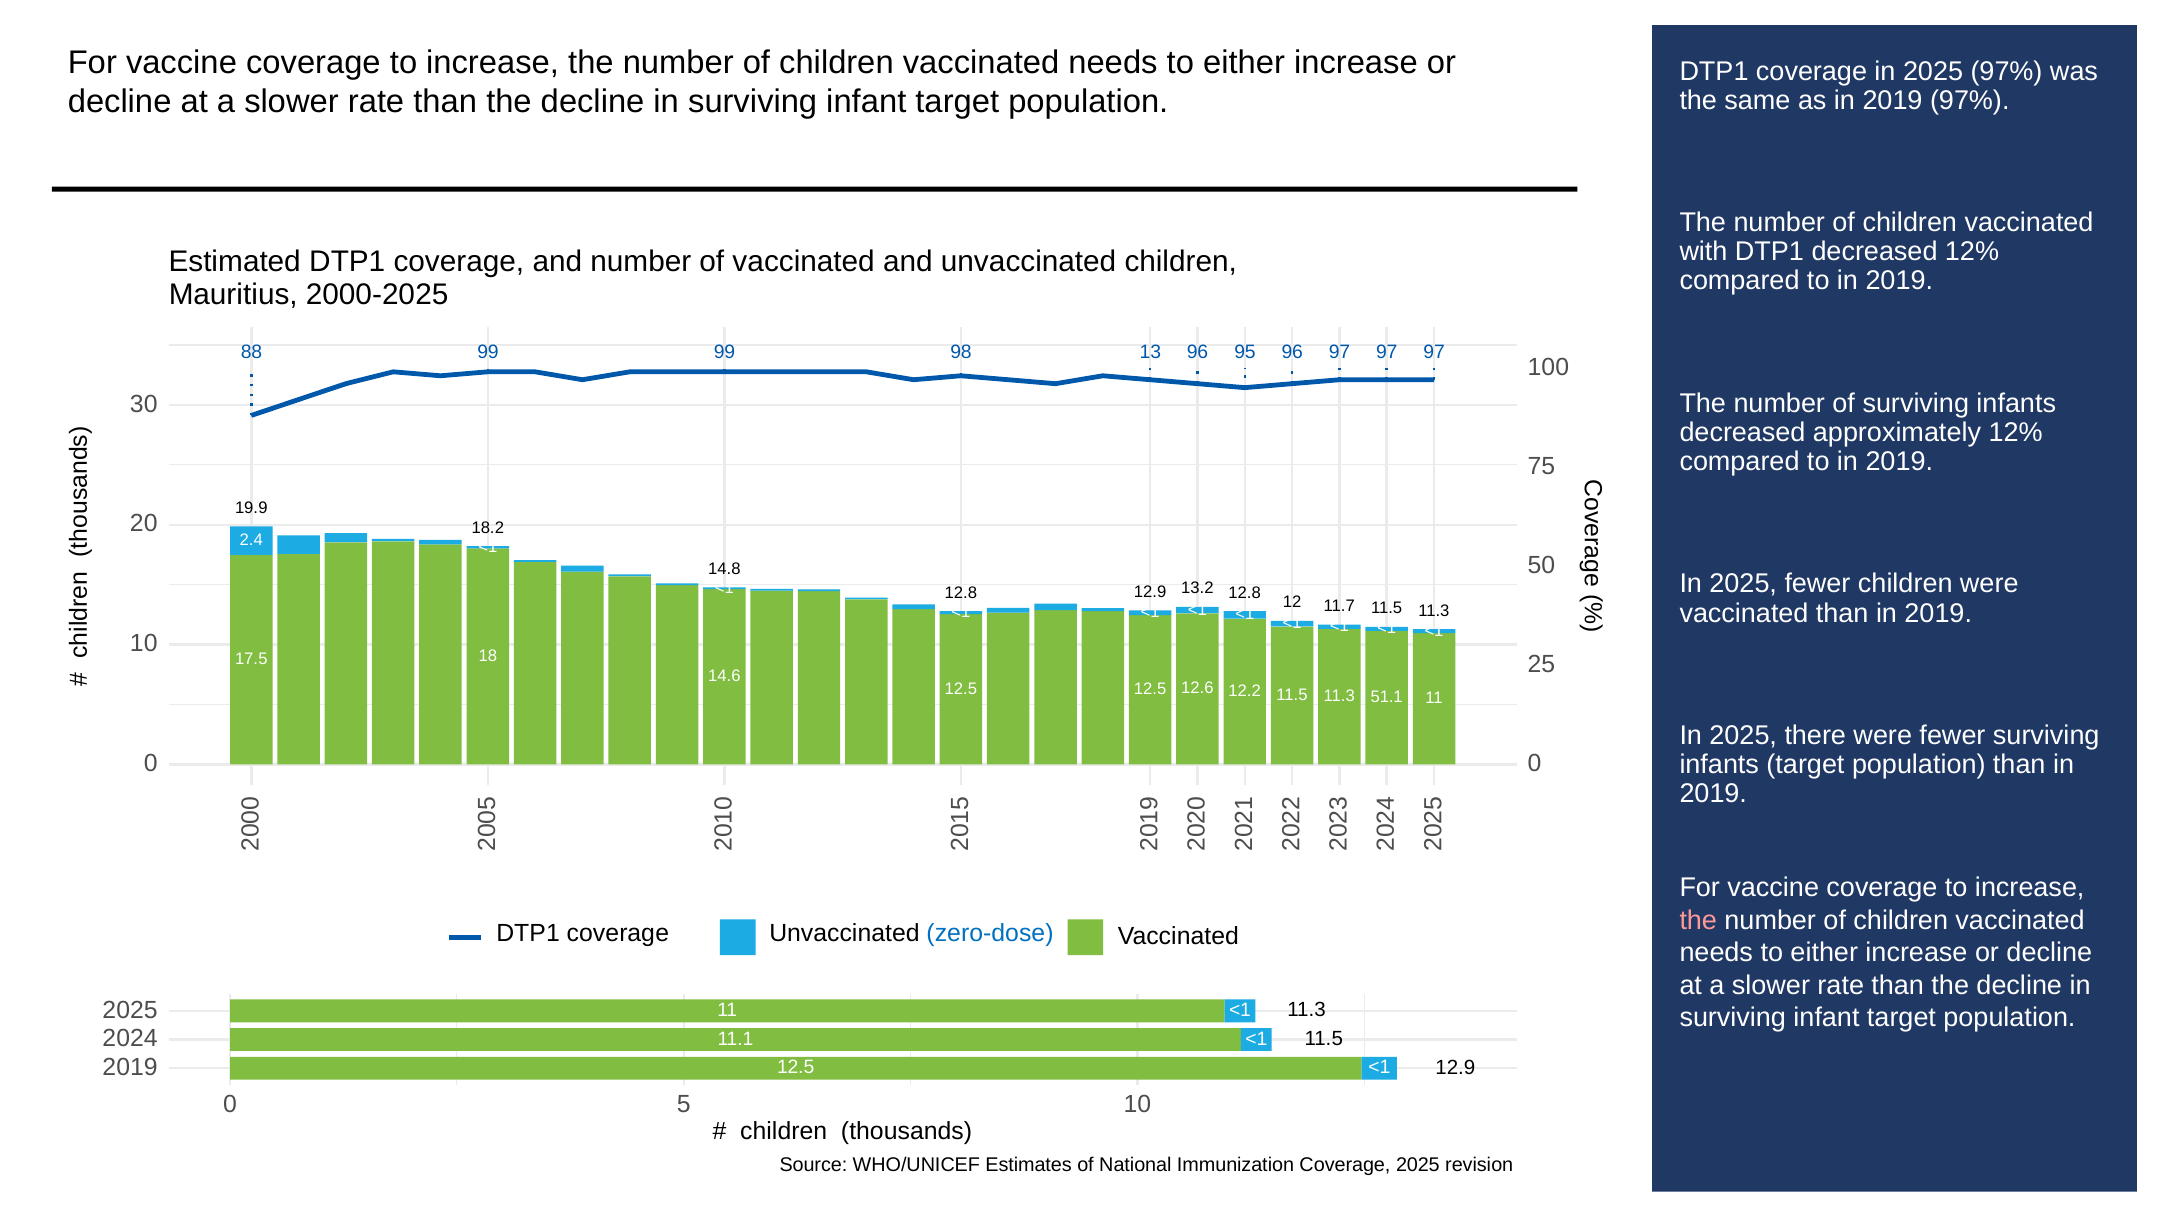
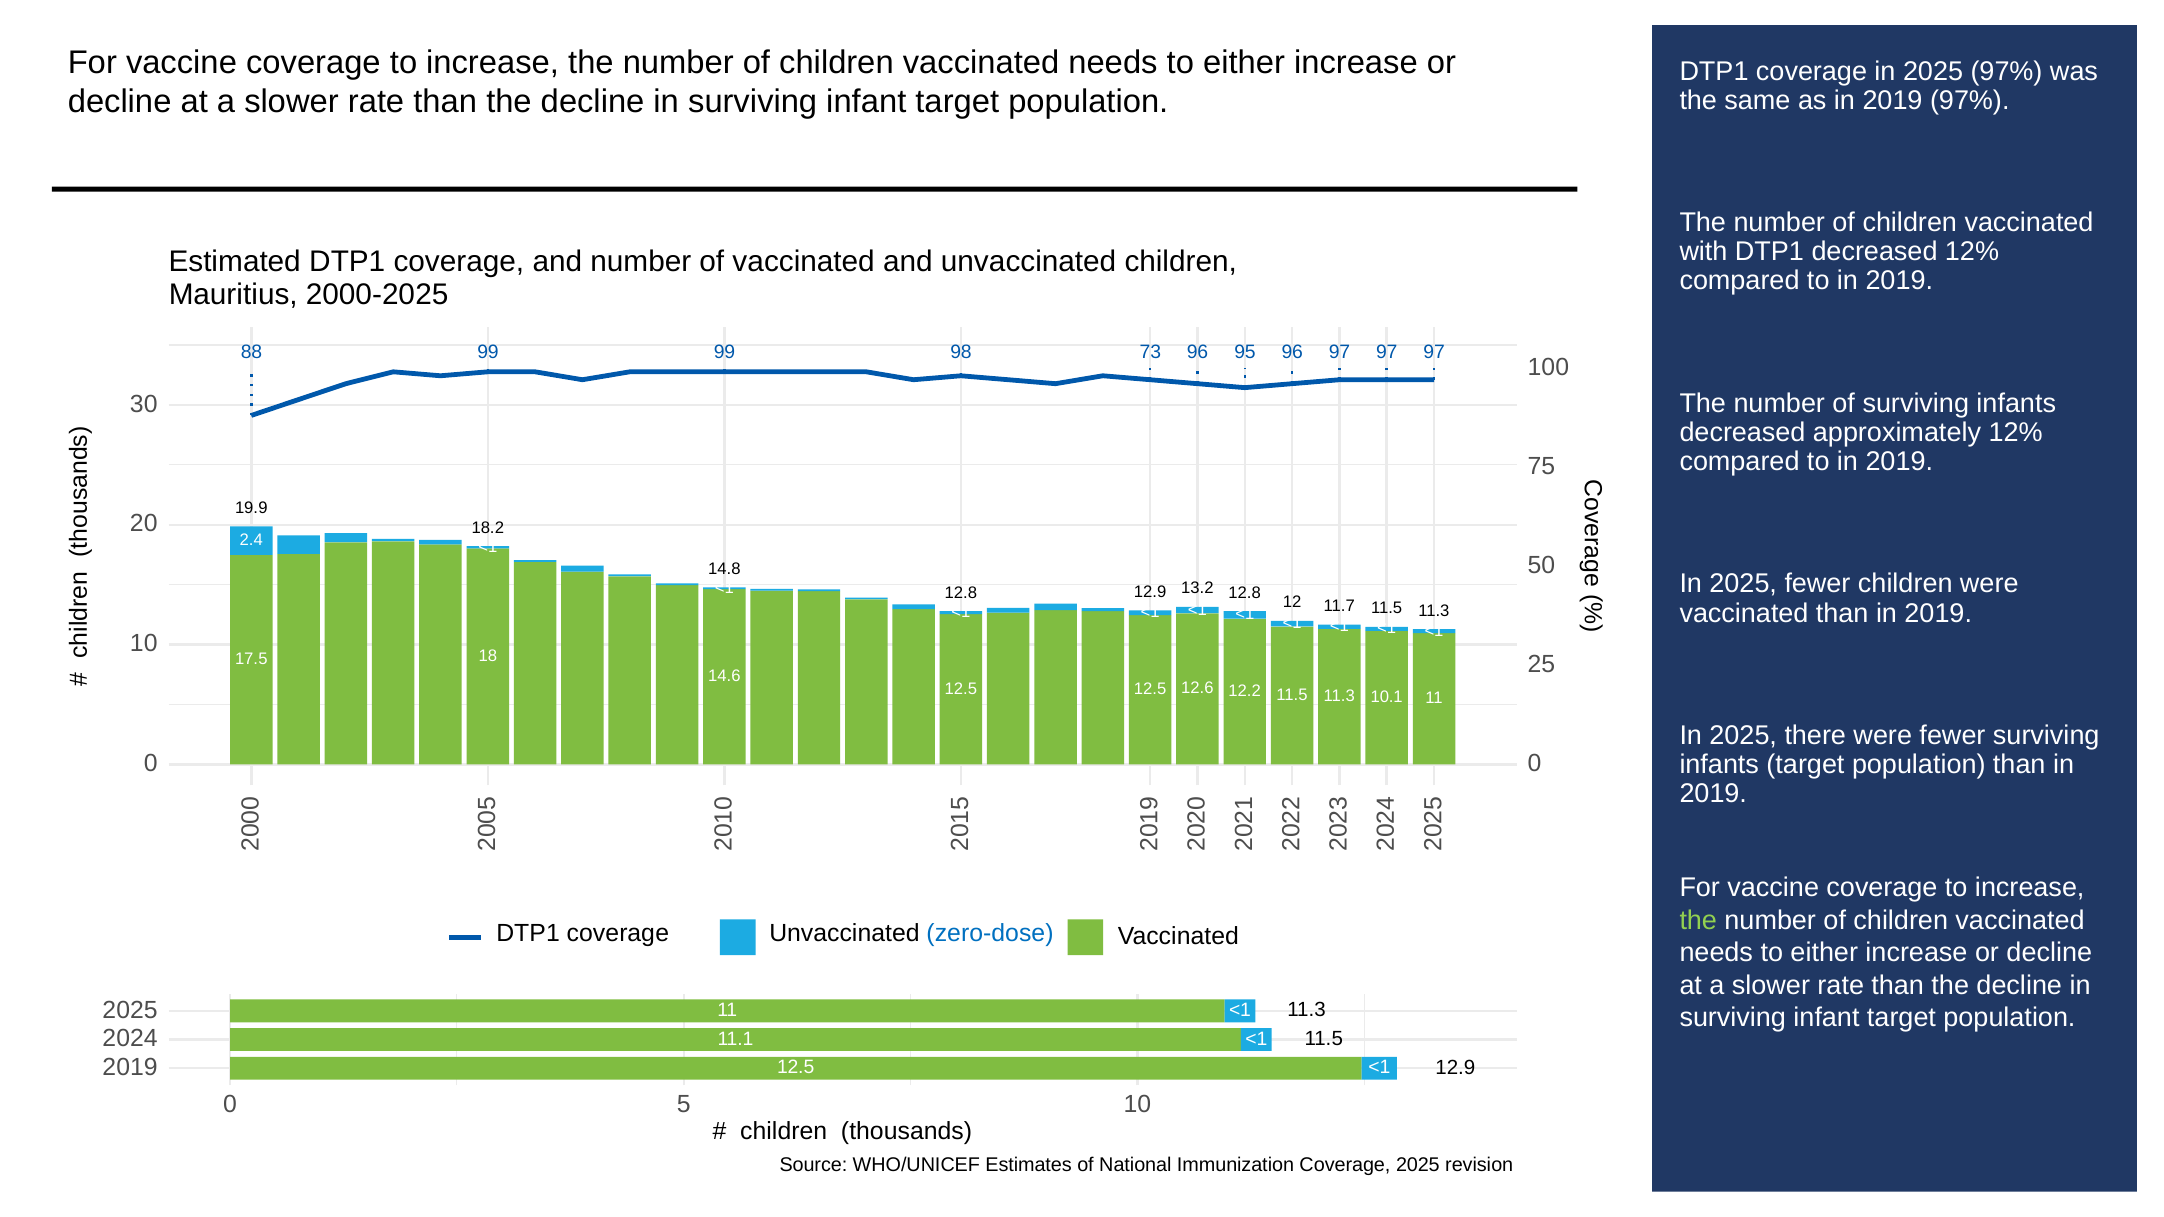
13: 13 -> 73 (1150, 352)
51.1: 51.1 -> 10.1 (1387, 697)
the colour: pink -> light green (1698, 920)
